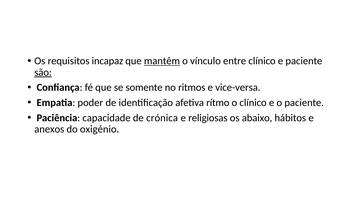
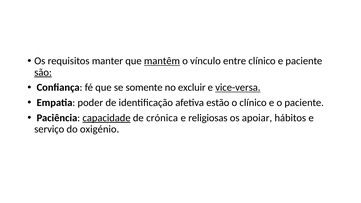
incapaz: incapaz -> manter (107, 61)
ritmos: ritmos -> excluir (192, 88)
vice-versa underline: none -> present (238, 88)
rítmo: rítmo -> estão (218, 103)
capacidade underline: none -> present (107, 118)
abaixo: abaixo -> apoiar (257, 118)
anexos: anexos -> serviço (49, 129)
